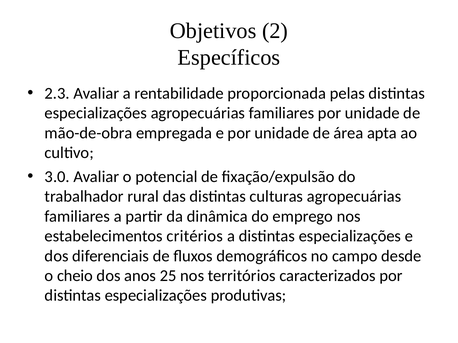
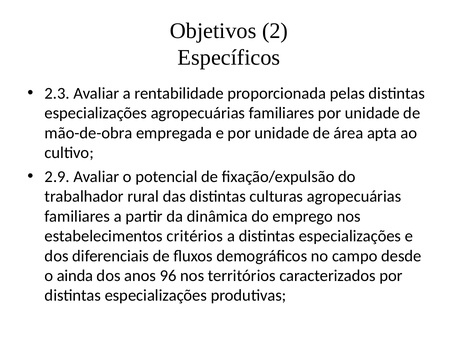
3.0: 3.0 -> 2.9 (57, 177)
cheio: cheio -> ainda (75, 276)
25: 25 -> 96 (168, 276)
